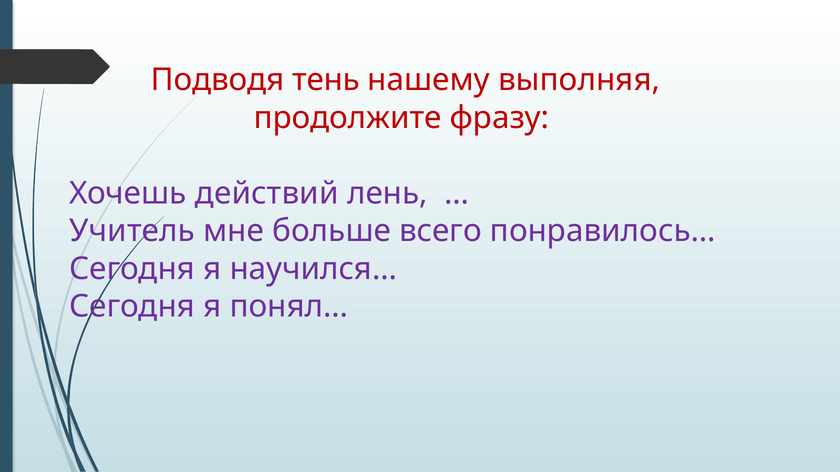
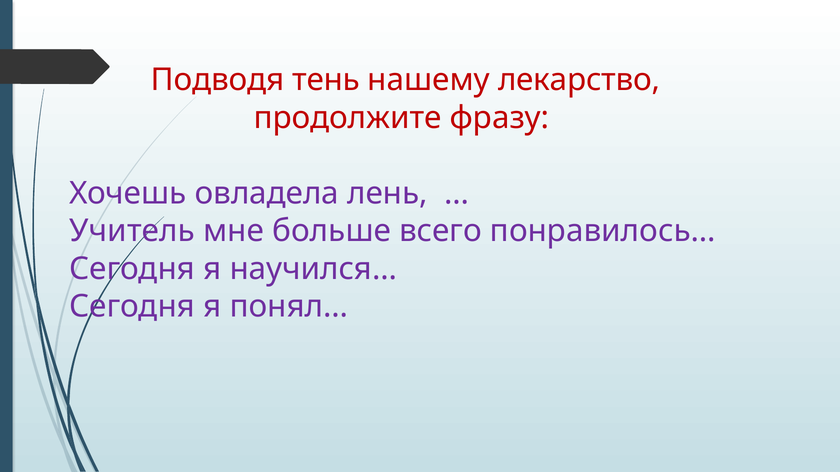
выполняя: выполняя -> лекарство (579, 80)
действий: действий -> овладела (267, 193)
